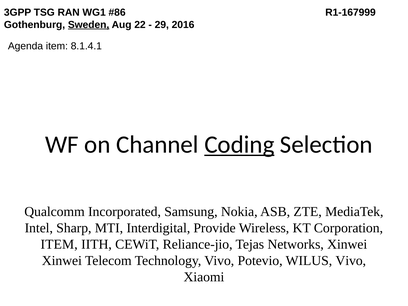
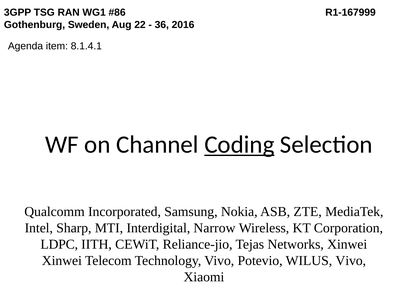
Sweden underline: present -> none (89, 25)
29: 29 -> 36 (162, 25)
Provide: Provide -> Narrow (214, 228)
ITEM: ITEM -> LDPC (59, 244)
